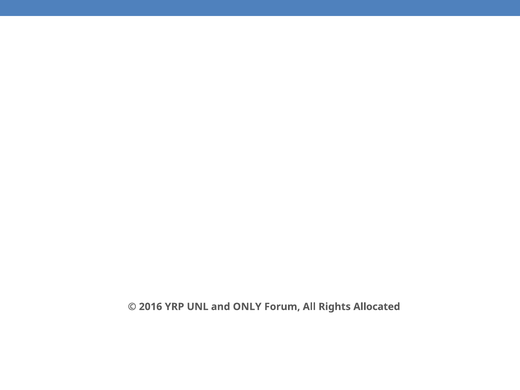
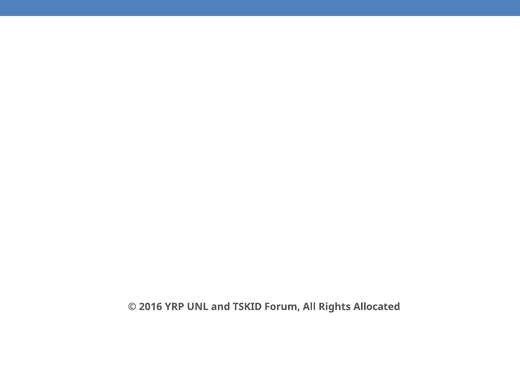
ONLY: ONLY -> TSKID (247, 307)
